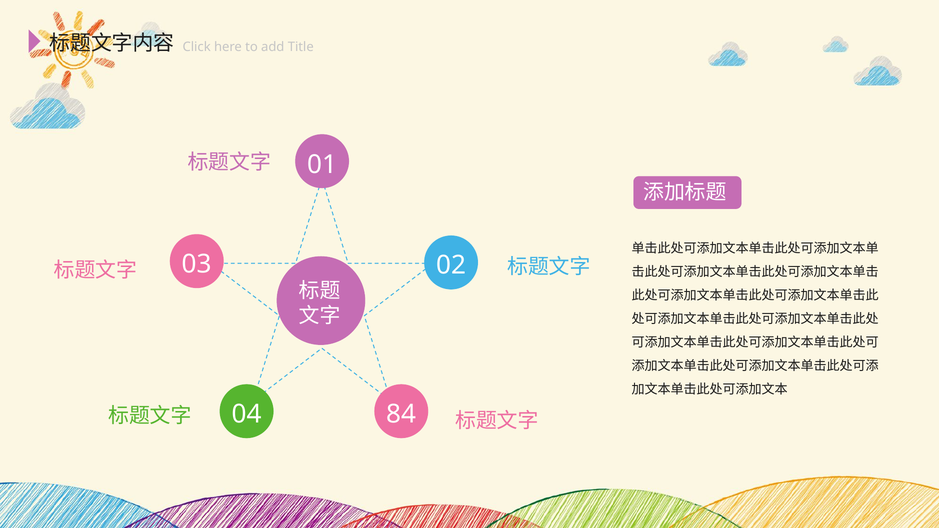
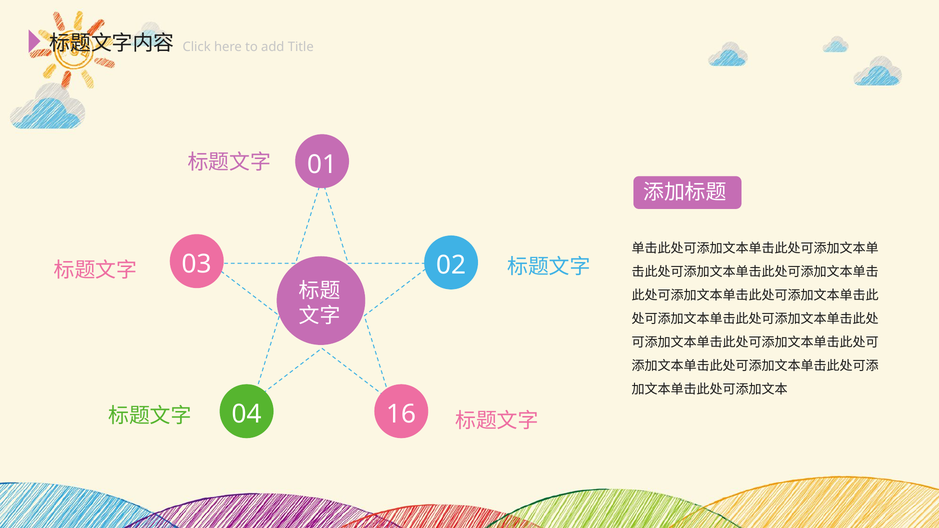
84: 84 -> 16 (401, 414)
